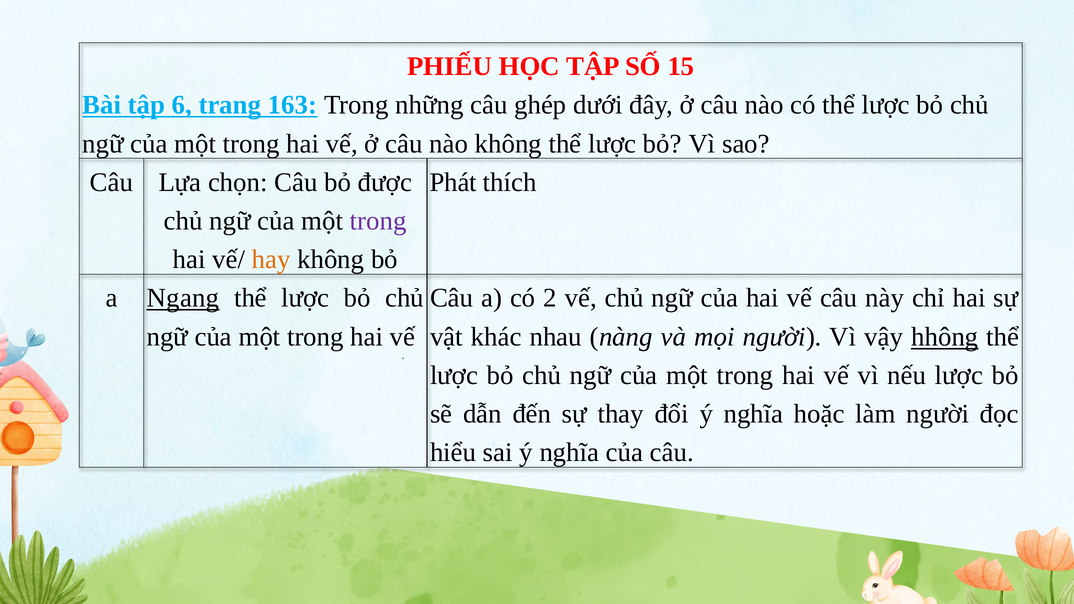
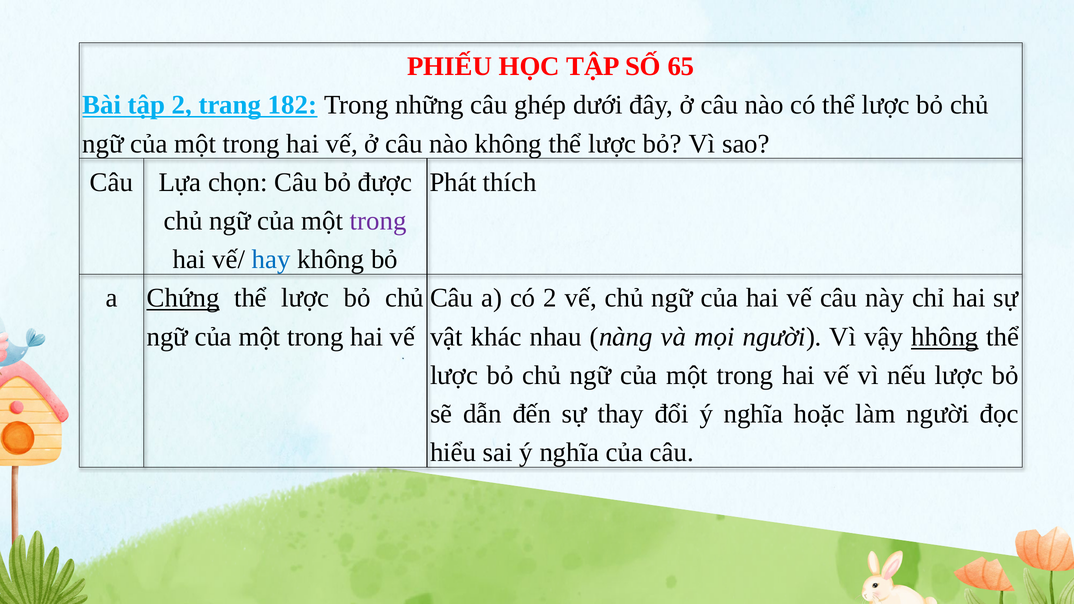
15: 15 -> 65 (681, 67)
tập 6: 6 -> 2 (182, 105)
163: 163 -> 182 (293, 105)
hay colour: orange -> blue (271, 260)
Ngang: Ngang -> Chứng (183, 298)
